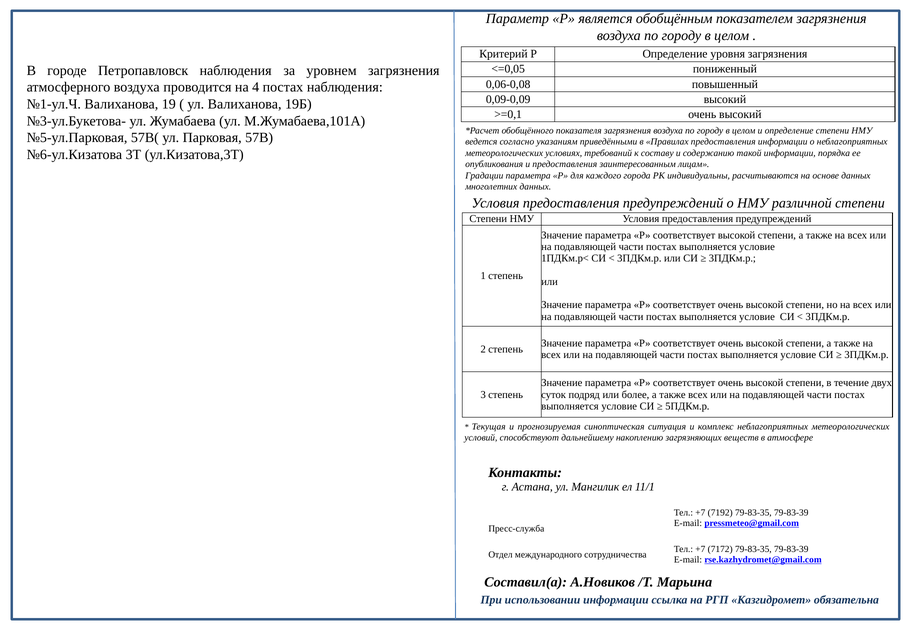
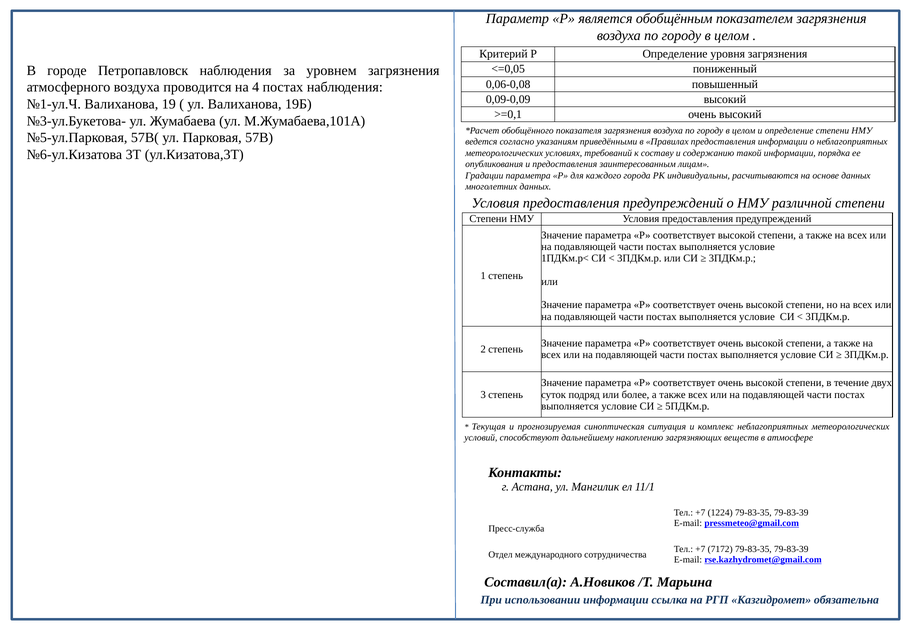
7192: 7192 -> 1224 (720, 513)
